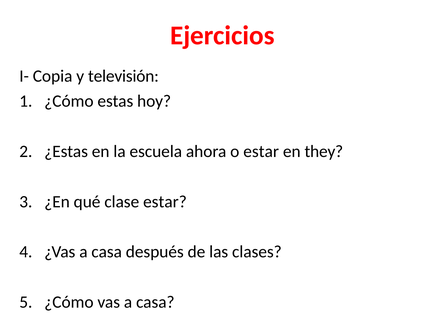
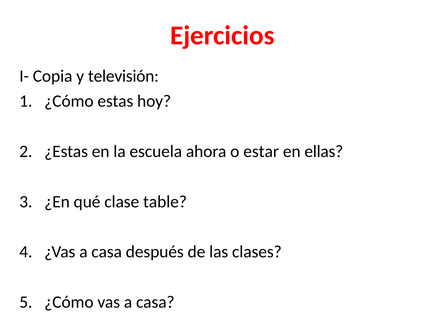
they: they -> ellas (324, 151)
clase estar: estar -> table (165, 202)
